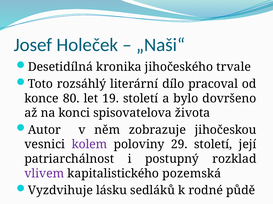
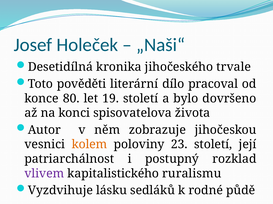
rozsáhlý: rozsáhlý -> pověděti (82, 84)
kolem colour: purple -> orange (89, 145)
29: 29 -> 23 (179, 145)
pozemská: pozemská -> ruralismu (192, 174)
